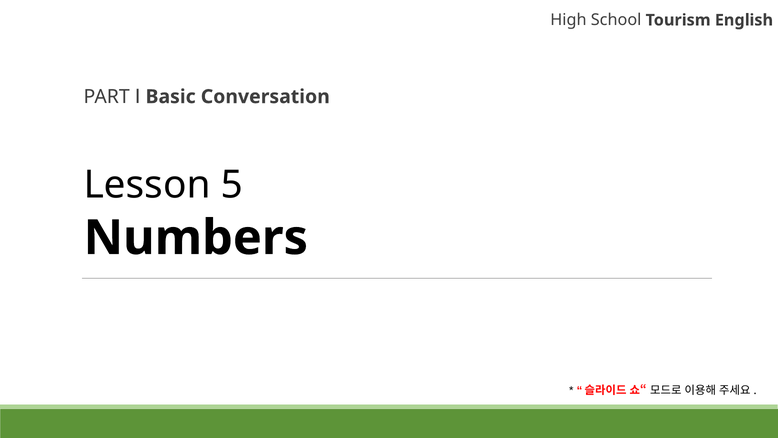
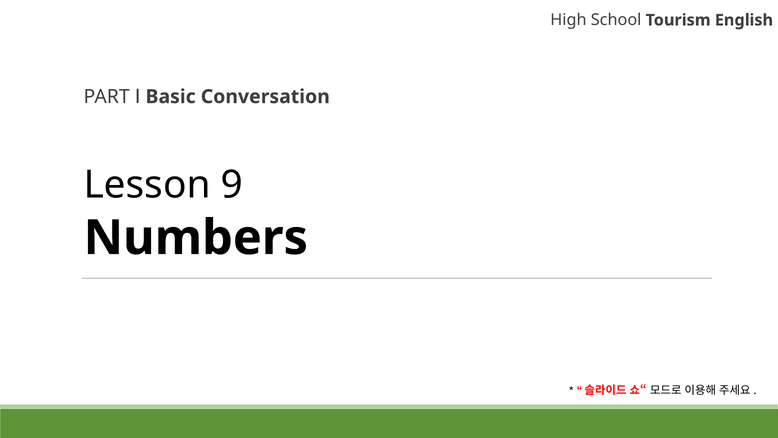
5: 5 -> 9 (232, 185)
